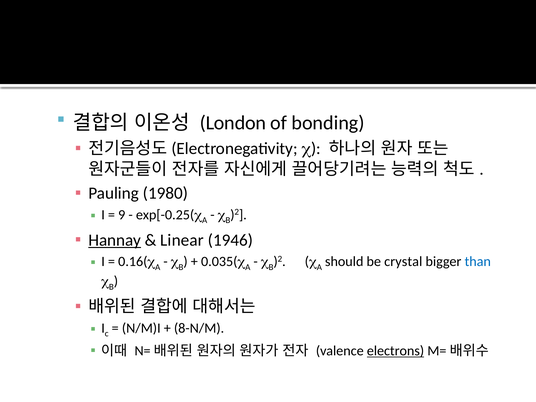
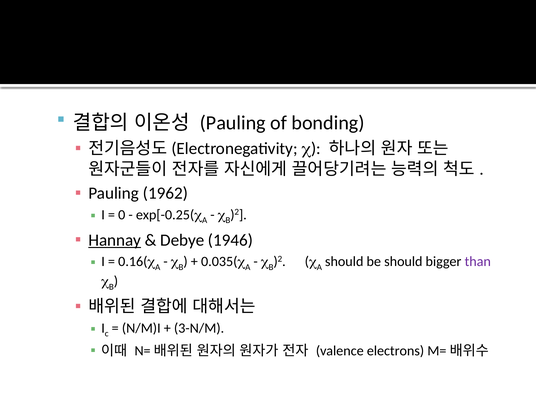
London: London -> Pauling (233, 123)
1980: 1980 -> 1962 (165, 193)
9: 9 -> 0 (122, 215)
Linear: Linear -> Debye (182, 240)
be crystal: crystal -> should (403, 262)
than colour: blue -> purple (478, 262)
8-N/M: 8-N/M -> 3-N/M (199, 328)
electrons underline: present -> none (396, 351)
